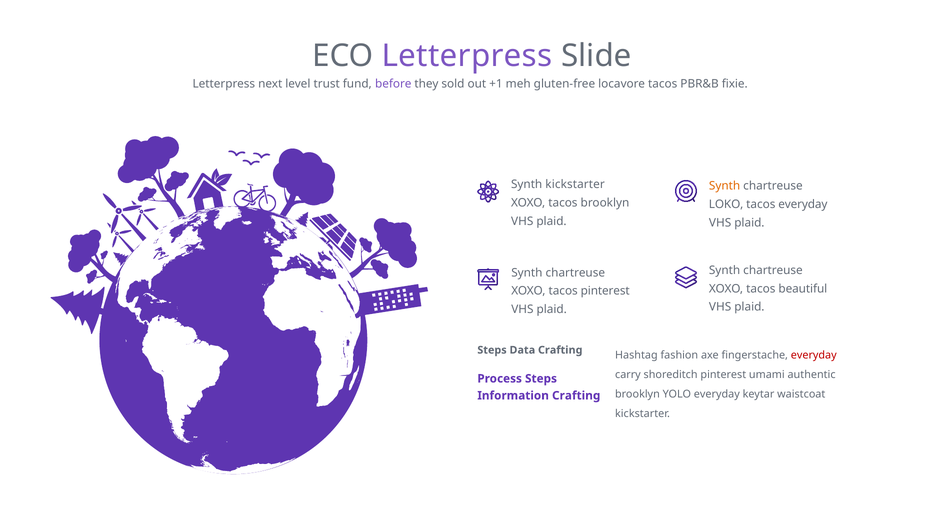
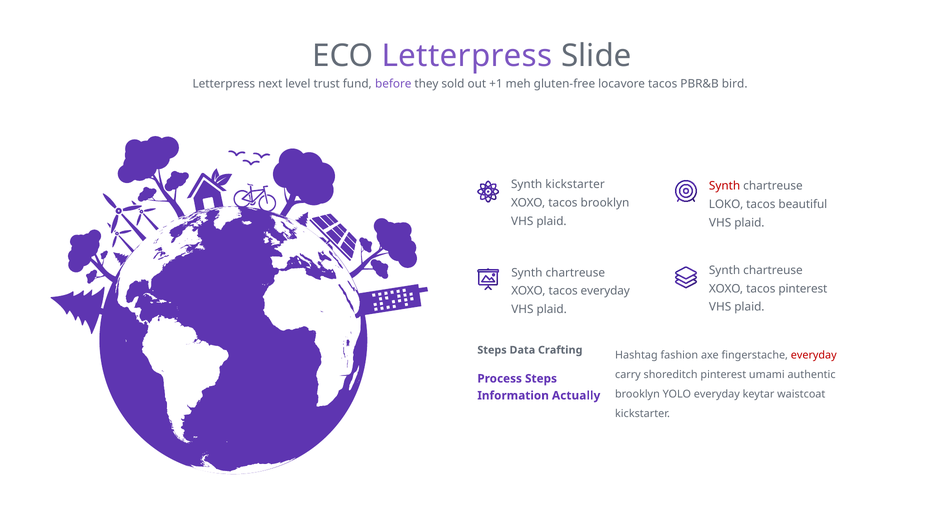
fixie: fixie -> bird (735, 84)
Synth colour: orange -> red (725, 186)
tacos everyday: everyday -> beautiful (803, 204)
tacos beautiful: beautiful -> pinterest (803, 289)
tacos pinterest: pinterest -> everyday (605, 291)
Information Crafting: Crafting -> Actually (576, 396)
